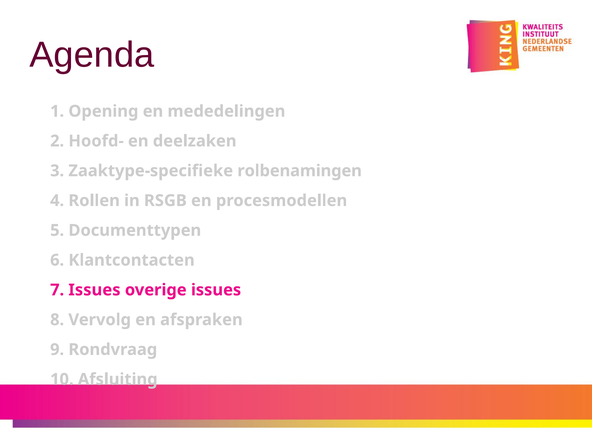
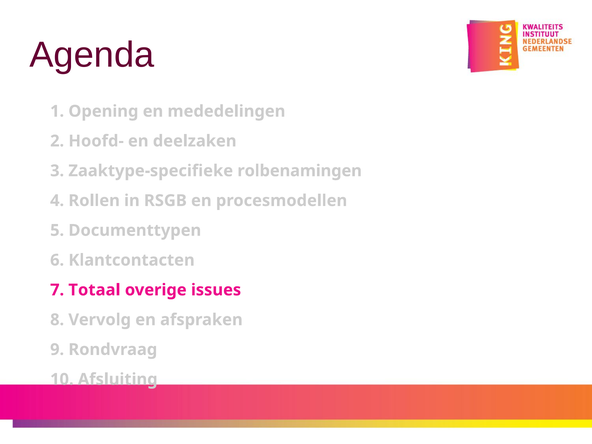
7 Issues: Issues -> Totaal (94, 290)
